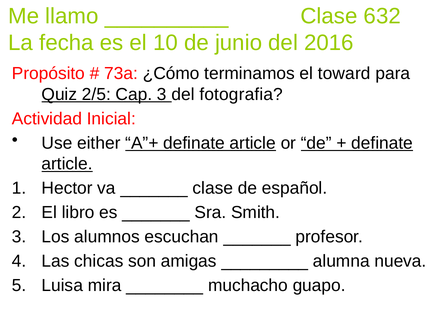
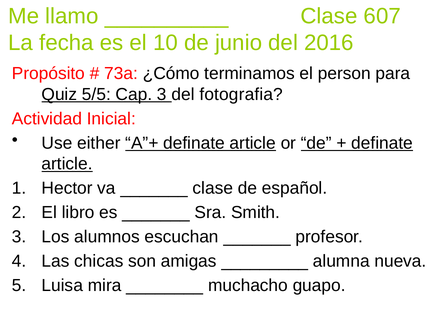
632: 632 -> 607 (382, 16)
toward: toward -> person (344, 73)
2/5: 2/5 -> 5/5 (96, 94)
